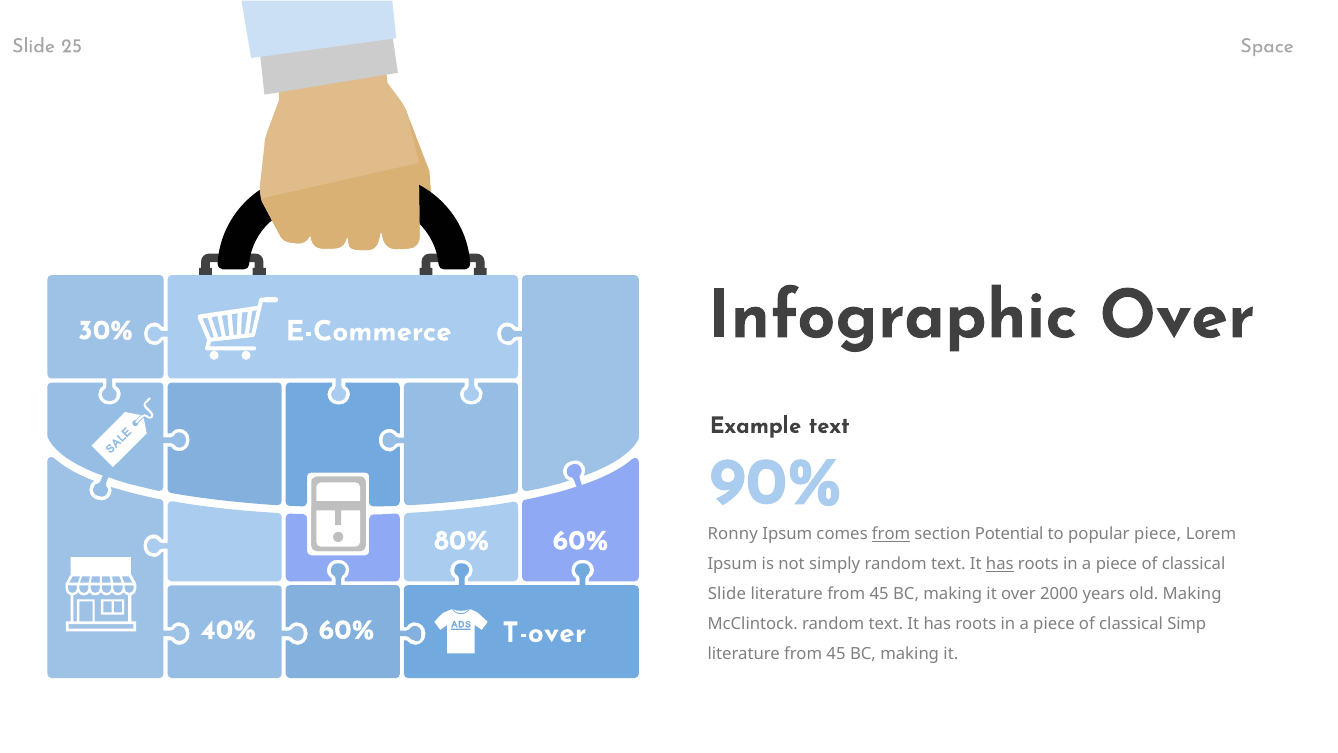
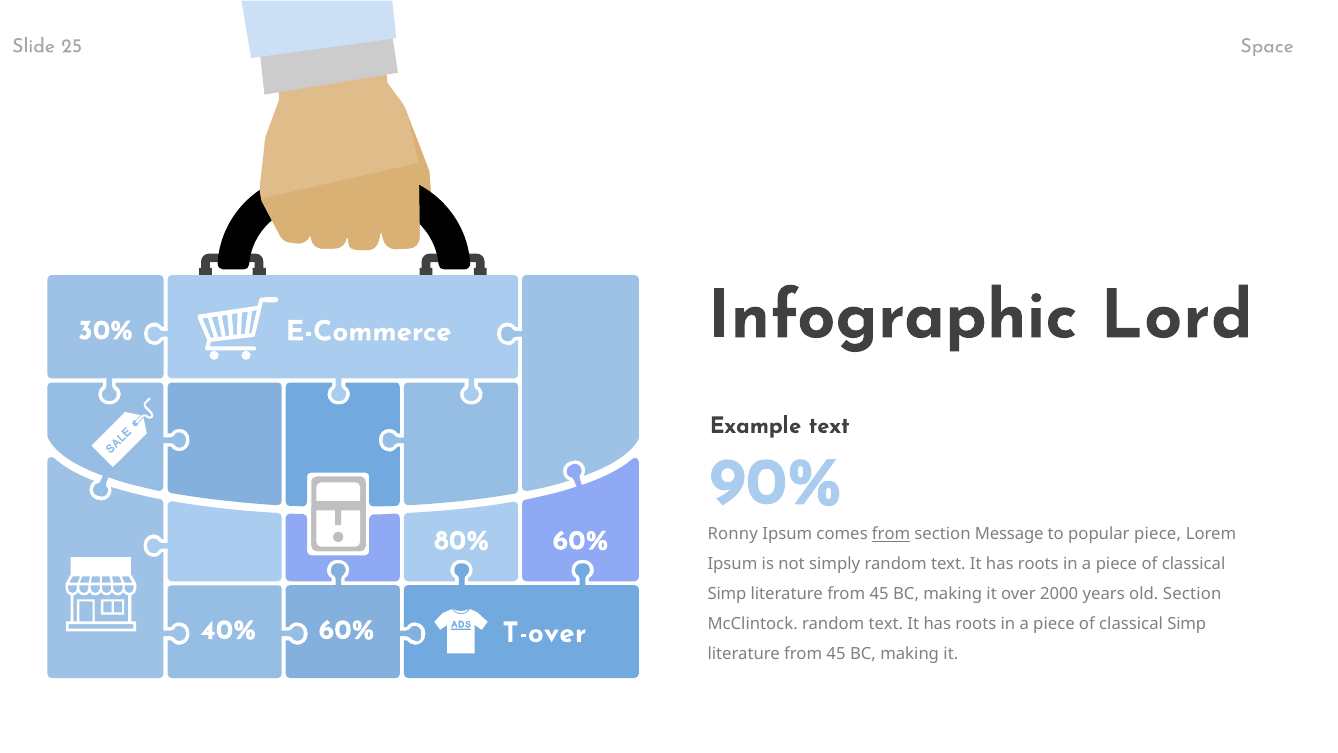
Infographic Over: Over -> Lord (1177, 315)
Potential: Potential -> Message (1009, 534)
has underline: present -> none (1000, 564)
Slide: Slide -> Simp (727, 594)
old Making: Making -> Section (1192, 594)
